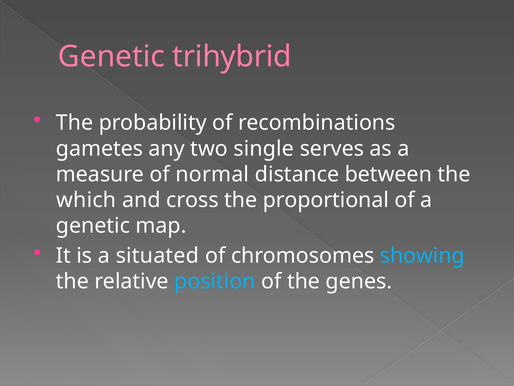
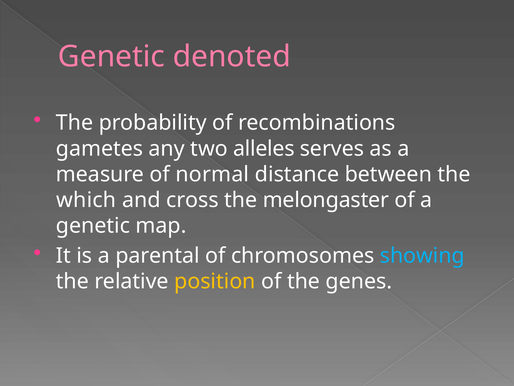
trihybrid: trihybrid -> denoted (232, 56)
single: single -> alleles (264, 148)
proportional: proportional -> melongaster (326, 200)
situated: situated -> parental (158, 255)
position colour: light blue -> yellow (215, 281)
